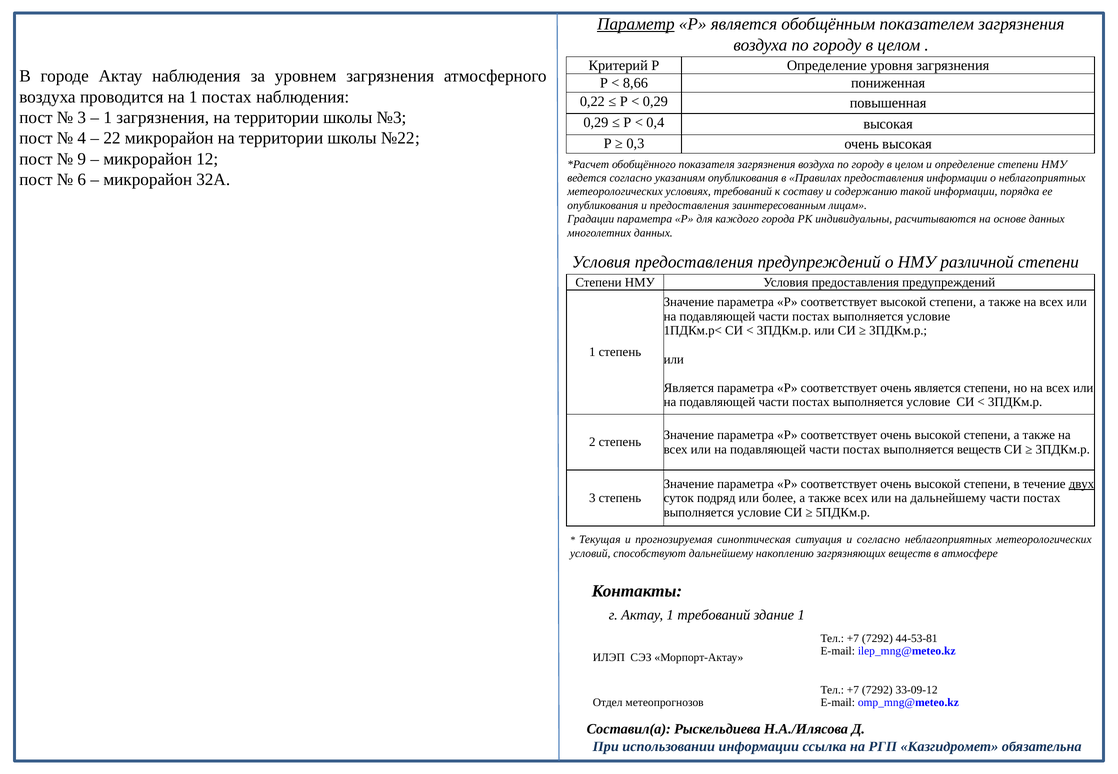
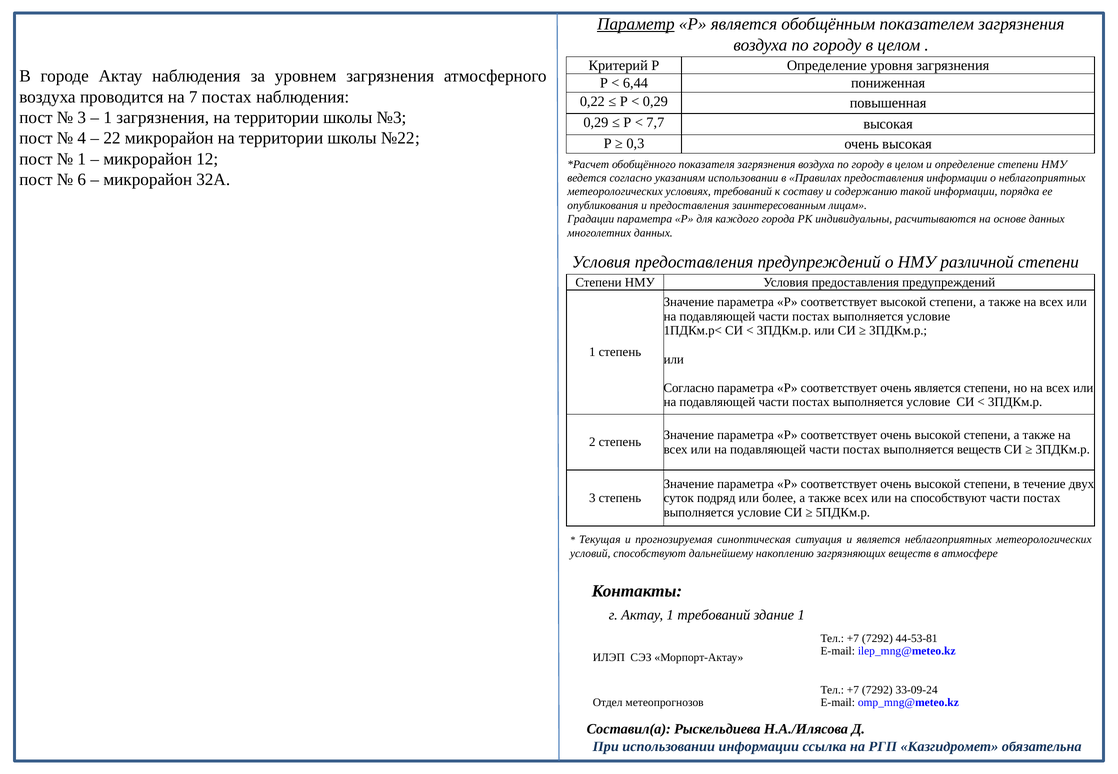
8,66: 8,66 -> 6,44 (635, 83)
на 1: 1 -> 7 (193, 97)
0,4: 0,4 -> 7,7 (655, 123)
9: 9 -> 1 (82, 159)
указаниям опубликования: опубликования -> использовании (743, 178)
Является: Является -> Согласно (689, 388)
двух underline: present -> none (1081, 484)
на дальнейшему: дальнейшему -> способствуют (948, 498)
и согласно: согласно -> является (878, 540)
33-09-12: 33-09-12 -> 33-09-24 (917, 690)
